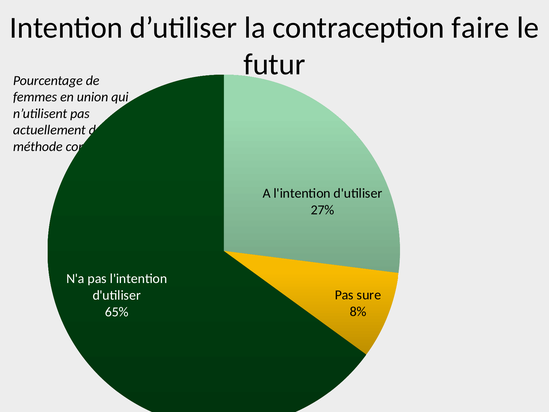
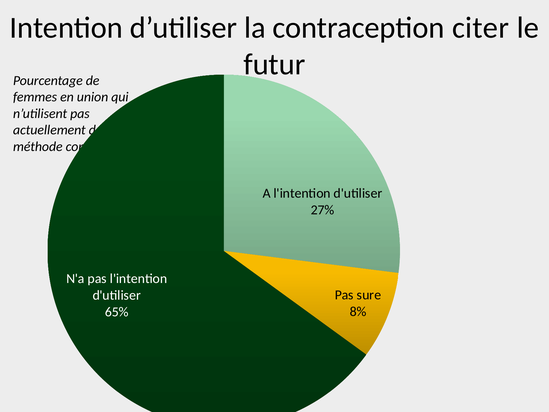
faire: faire -> citer (481, 28)
